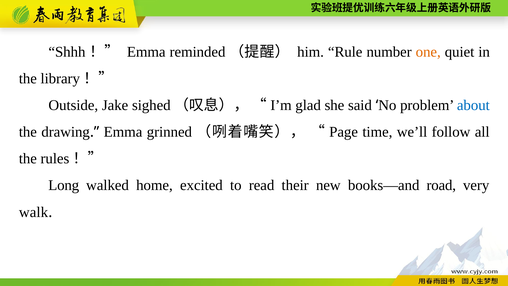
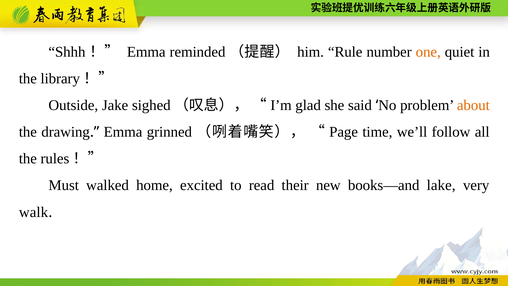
about colour: blue -> orange (473, 105)
Long: Long -> Must (64, 185)
road: road -> lake (441, 185)
